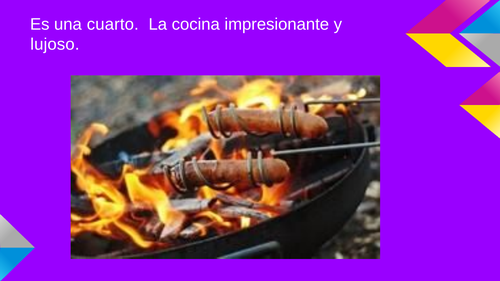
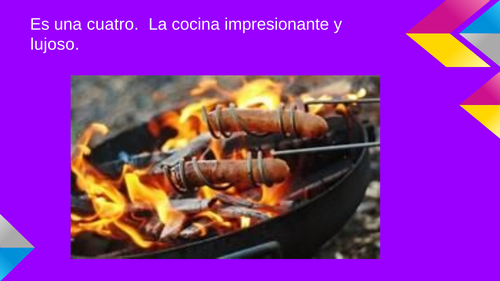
cuarto: cuarto -> cuatro (113, 24)
